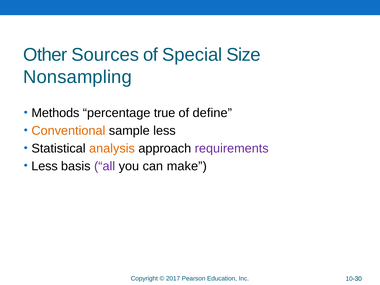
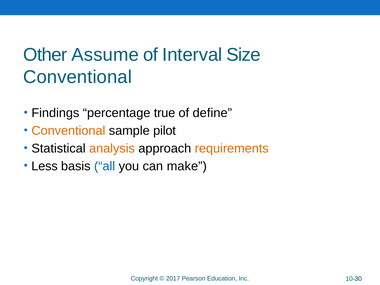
Sources: Sources -> Assume (105, 55)
Special: Special -> Interval (192, 55)
Nonsampling: Nonsampling -> Conventional (78, 77)
Methods: Methods -> Findings (55, 113)
sample less: less -> pilot (165, 131)
requirements colour: purple -> orange (232, 148)
all colour: purple -> blue (105, 166)
